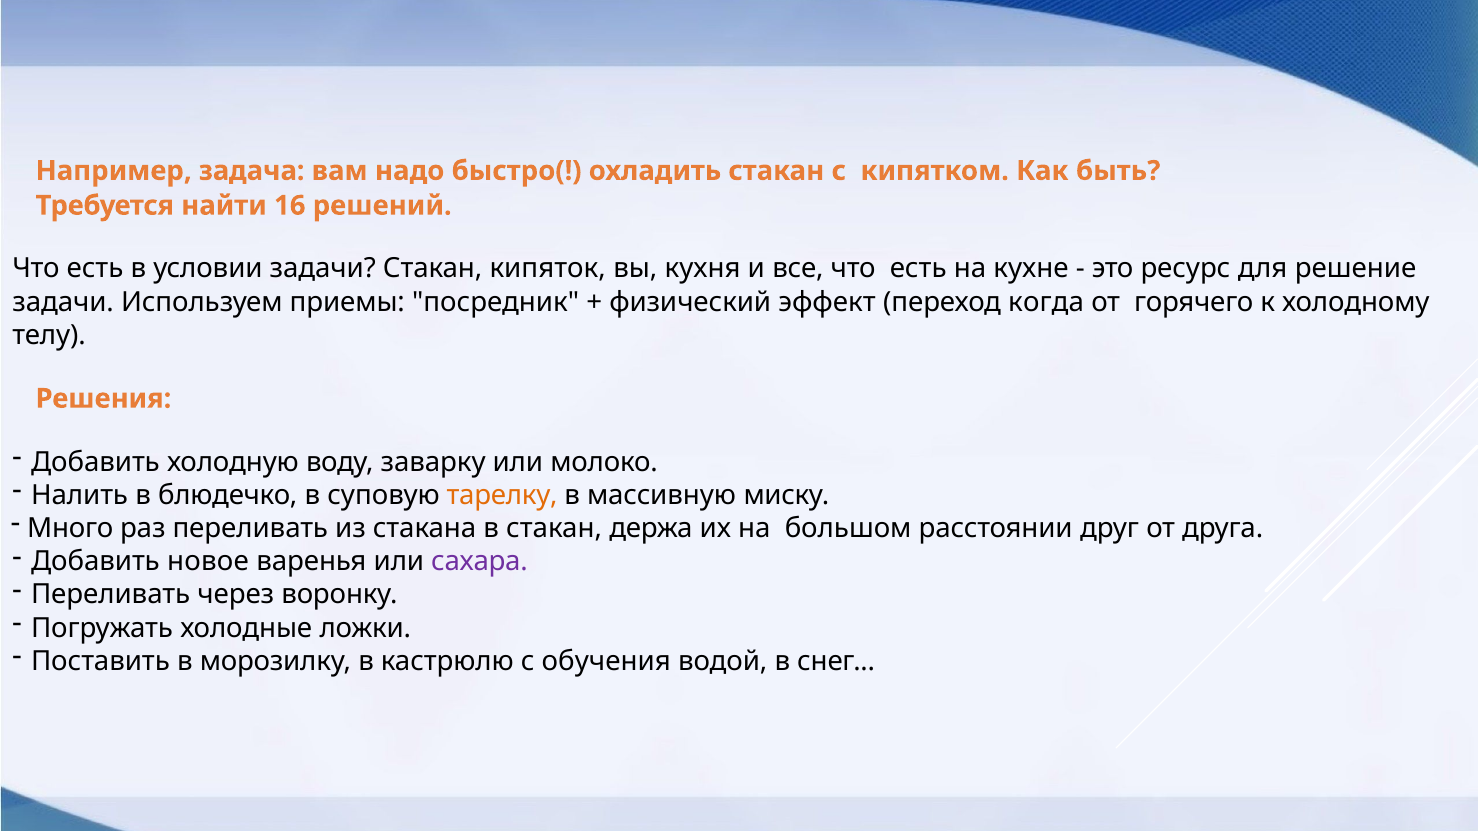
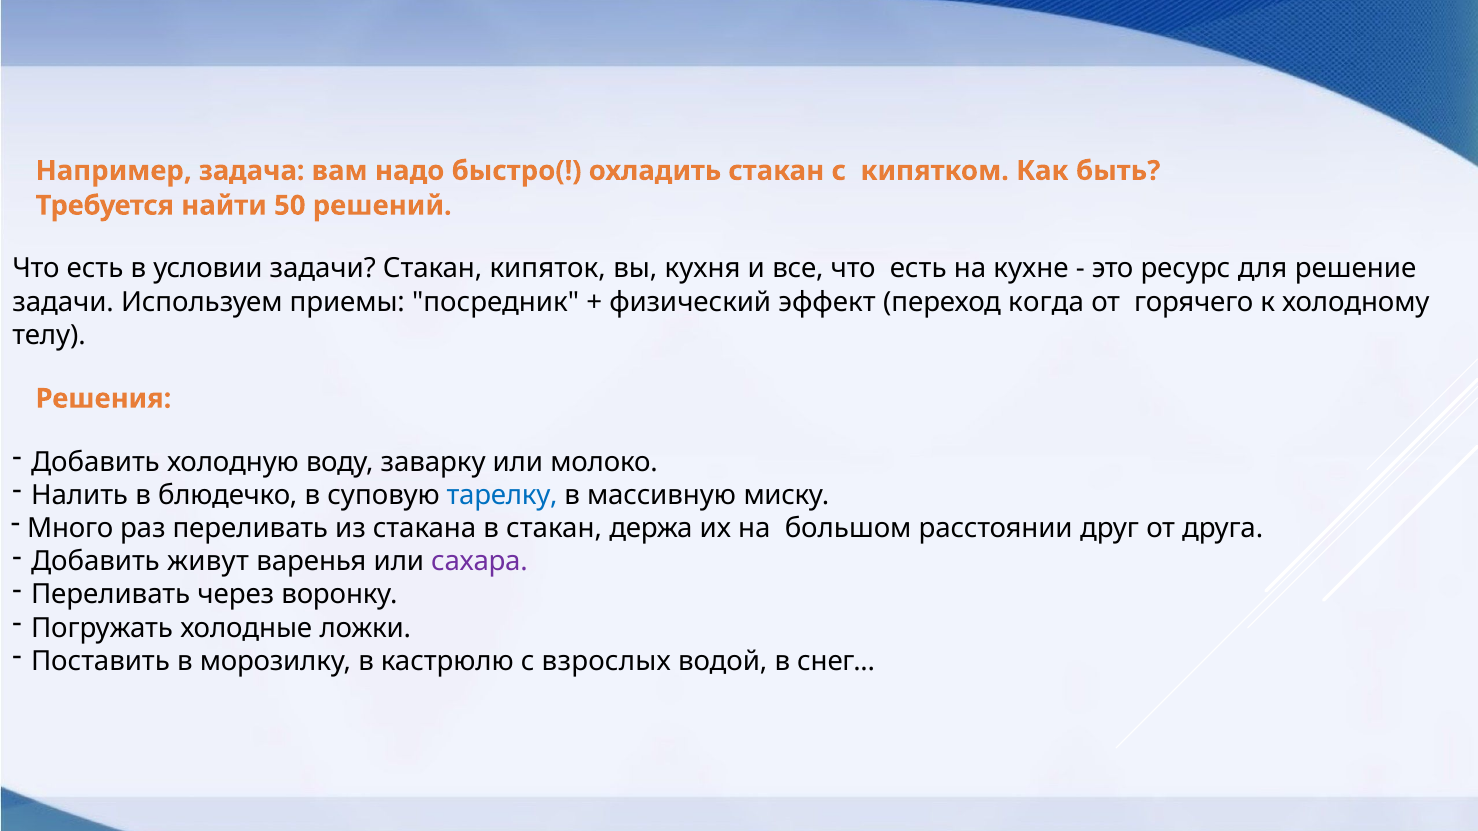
16: 16 -> 50 (290, 206)
тарелку colour: orange -> blue (502, 495)
новое: новое -> живут (208, 562)
обучения: обучения -> взрослых (606, 662)
